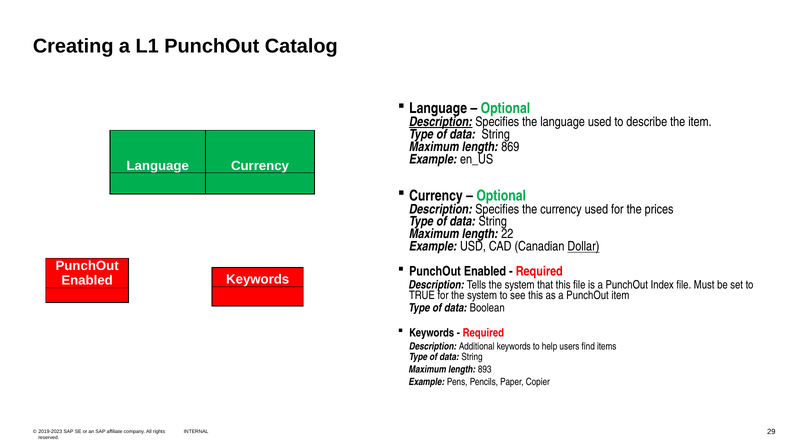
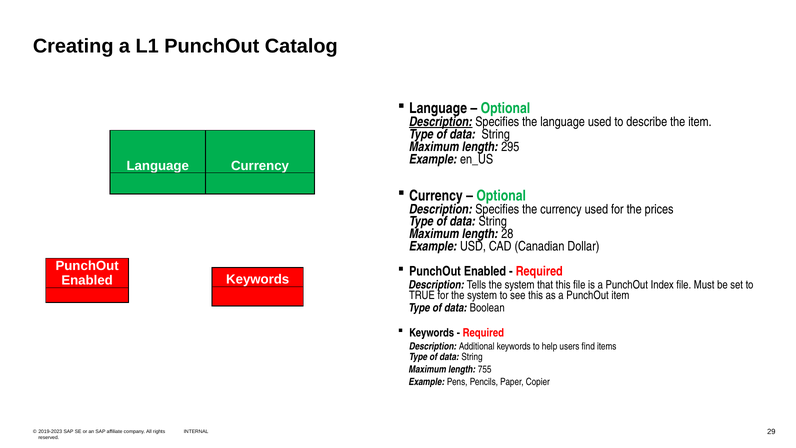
869: 869 -> 295 (510, 147)
22: 22 -> 28 (507, 234)
Dollar underline: present -> none (583, 246)
893: 893 -> 755 (485, 369)
